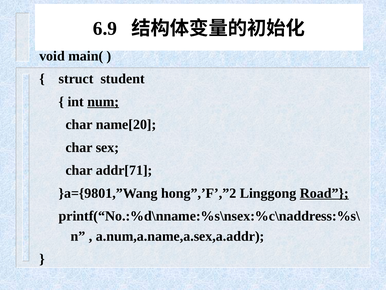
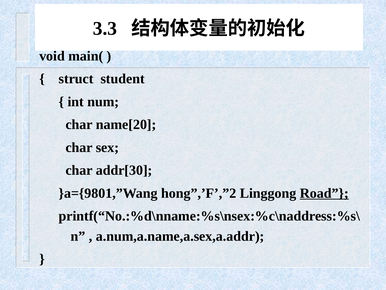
6.9: 6.9 -> 3.3 (105, 29)
num underline: present -> none (103, 101)
addr[71: addr[71 -> addr[30 (124, 170)
